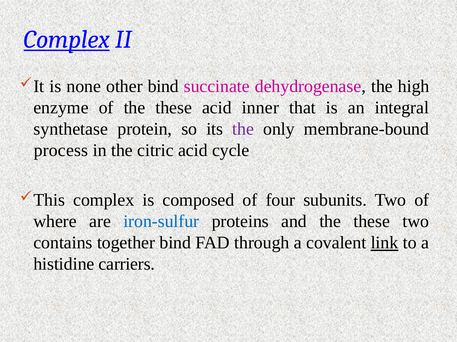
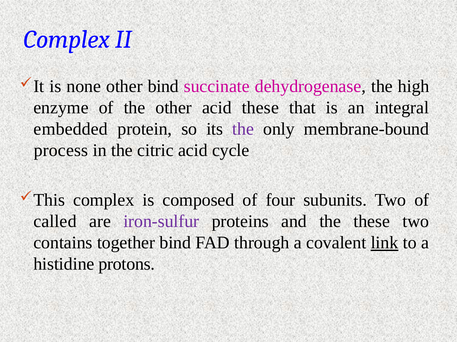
Complex underline: present -> none (67, 39)
of the these: these -> other (174, 108)
acid inner: inner -> these (260, 108)
synthetase: synthetase -> embedded (71, 129)
where: where -> called (55, 222)
iron-sulfur colour: blue -> purple (161, 222)
carriers: carriers -> protons (127, 265)
